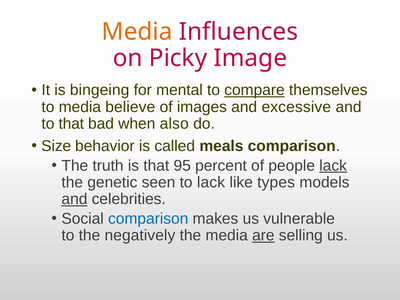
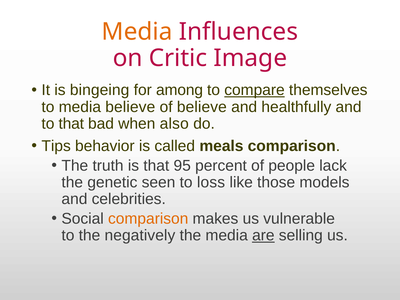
Picky: Picky -> Critic (178, 58)
mental: mental -> among (180, 90)
of images: images -> believe (202, 107)
excessive: excessive -> healthfully (296, 107)
Size: Size -> Tips (56, 146)
lack underline: present -> none (333, 166)
to lack: lack -> loss (211, 182)
types: types -> those (276, 182)
and underline: present -> none (74, 199)
comparison colour: blue -> orange (148, 219)
